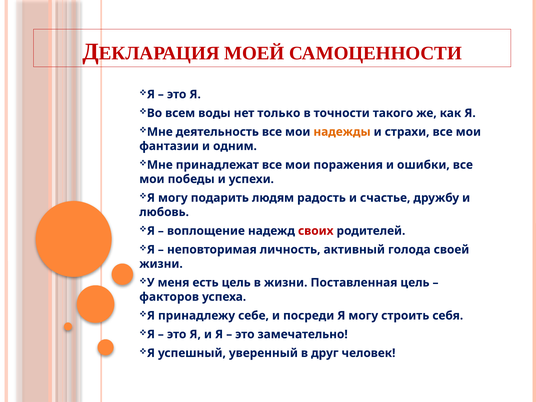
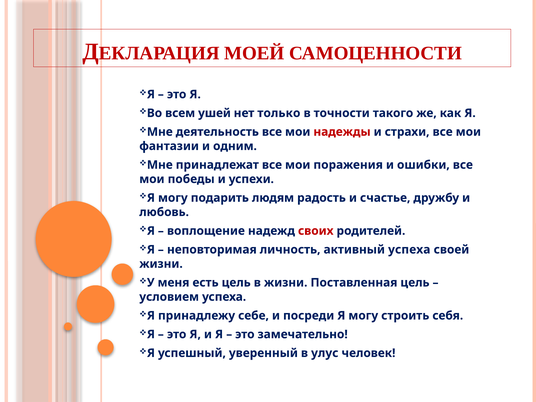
воды: воды -> ушей (214, 113)
надежды colour: orange -> red (342, 132)
активный голода: голода -> успеха (409, 250)
факторов: факторов -> условием (169, 297)
друг: друг -> улус (325, 353)
